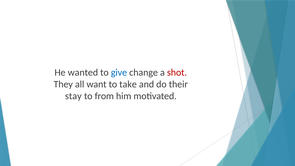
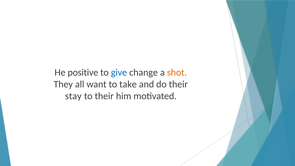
wanted: wanted -> positive (83, 72)
shot colour: red -> orange (177, 72)
to from: from -> their (104, 96)
